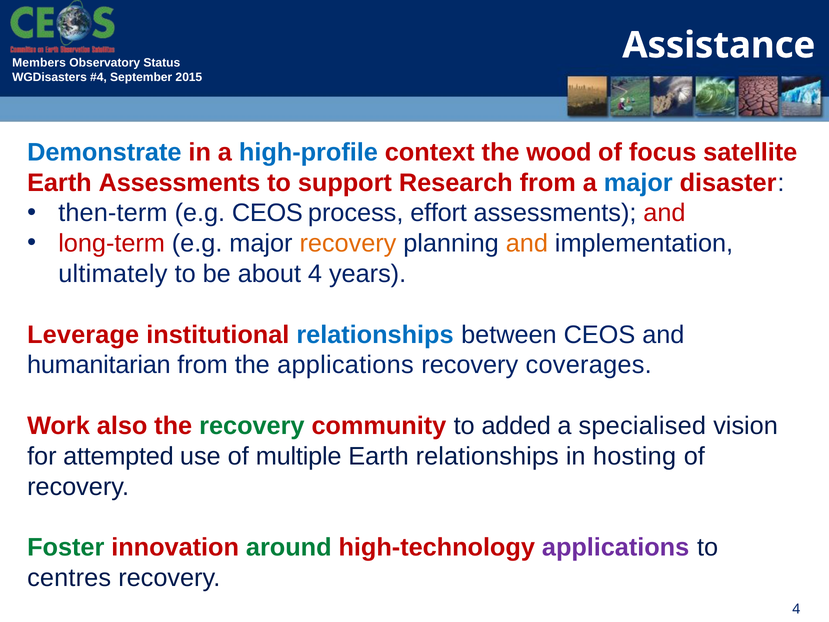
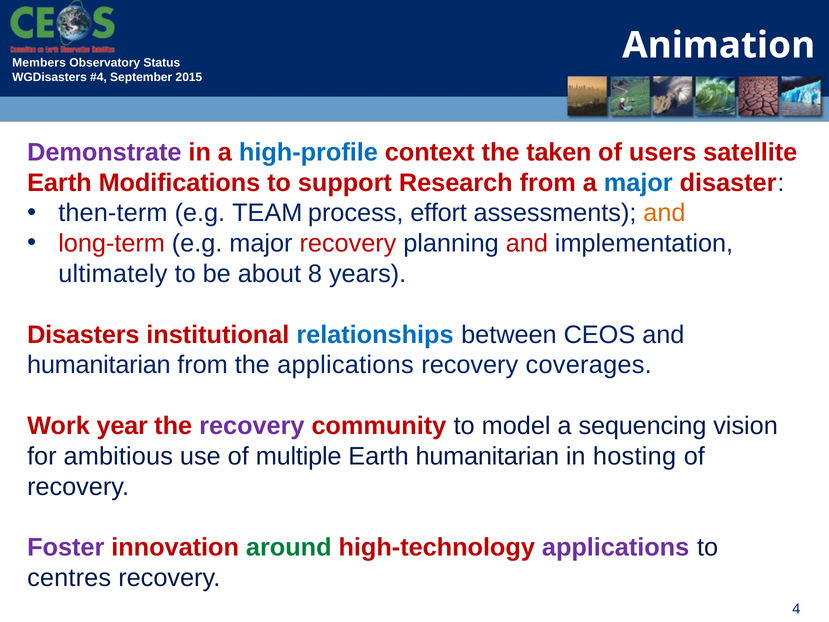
Assistance: Assistance -> Animation (719, 45)
Demonstrate colour: blue -> purple (104, 152)
wood: wood -> taken (559, 152)
focus: focus -> users (663, 152)
Earth Assessments: Assessments -> Modifications (179, 183)
e.g CEOS: CEOS -> TEAM (267, 213)
and colour: red -> orange (664, 213)
recovery colour: orange -> red (348, 243)
and colour: orange -> red (527, 243)
about 4: 4 -> 8 (315, 274)
Leverage: Leverage -> Disasters (83, 335)
also: also -> year (122, 426)
recovery colour: green -> purple (252, 426)
added: added -> model (516, 426)
specialised: specialised -> sequencing (642, 426)
attempted: attempted -> ambitious (118, 456)
Earth relationships: relationships -> humanitarian (487, 456)
Foster colour: green -> purple (66, 547)
